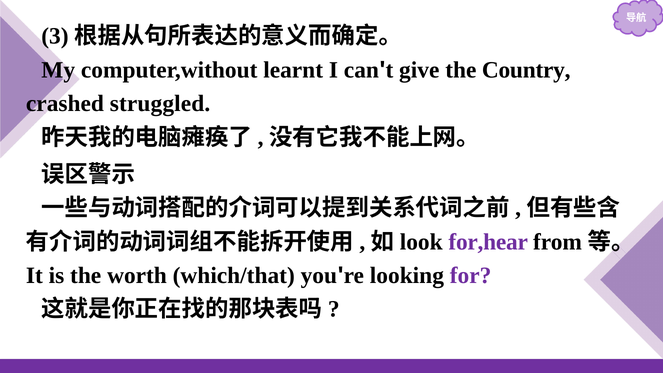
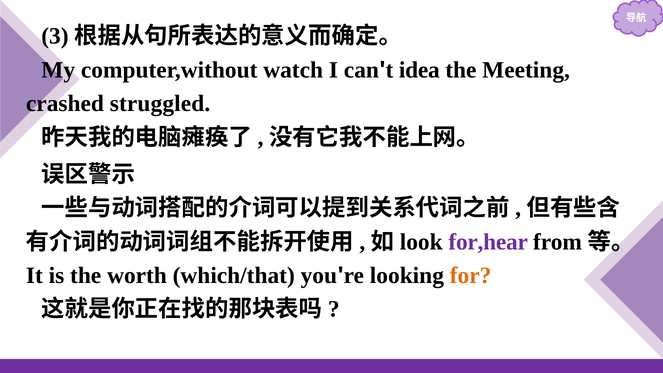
learnt: learnt -> watch (293, 70)
give: give -> idea (419, 70)
Country: Country -> Meeting (526, 70)
for colour: purple -> orange (471, 275)
